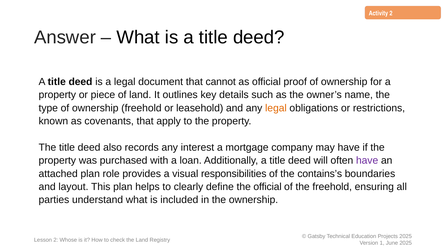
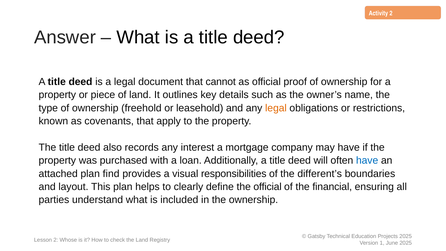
have colour: purple -> blue (367, 160)
role: role -> find (111, 174)
contains’s: contains’s -> different’s (320, 174)
the freehold: freehold -> financial (332, 187)
